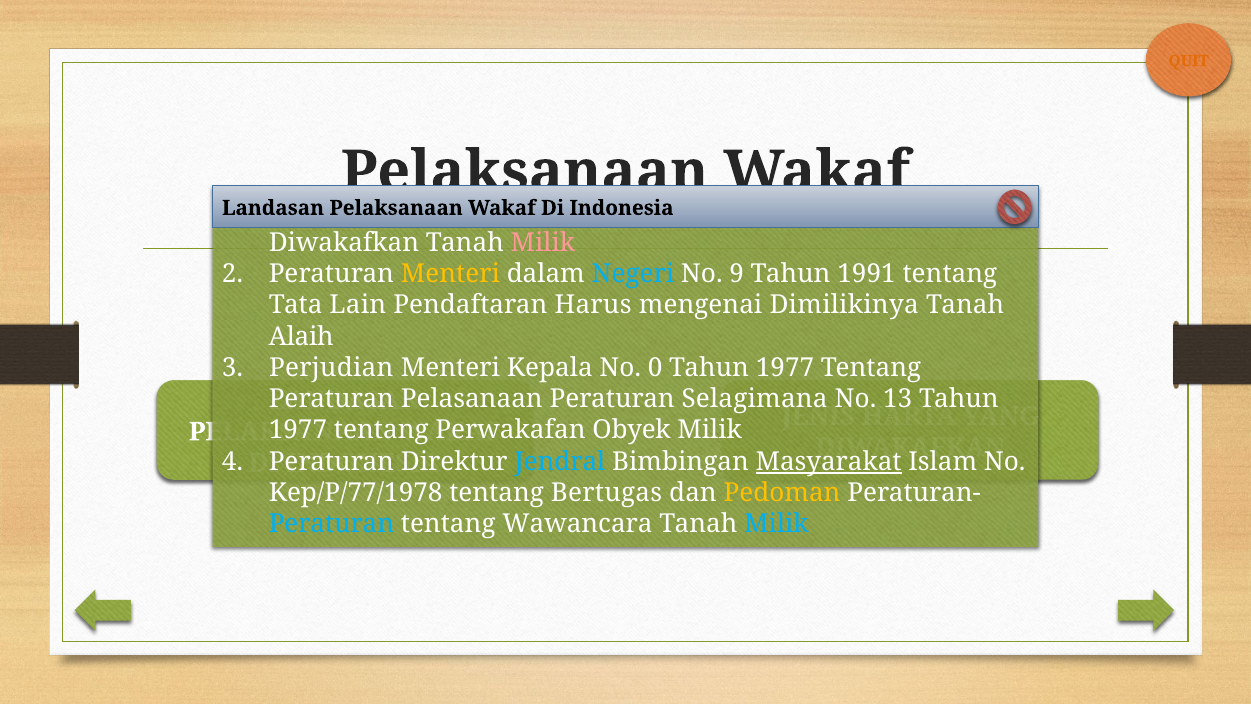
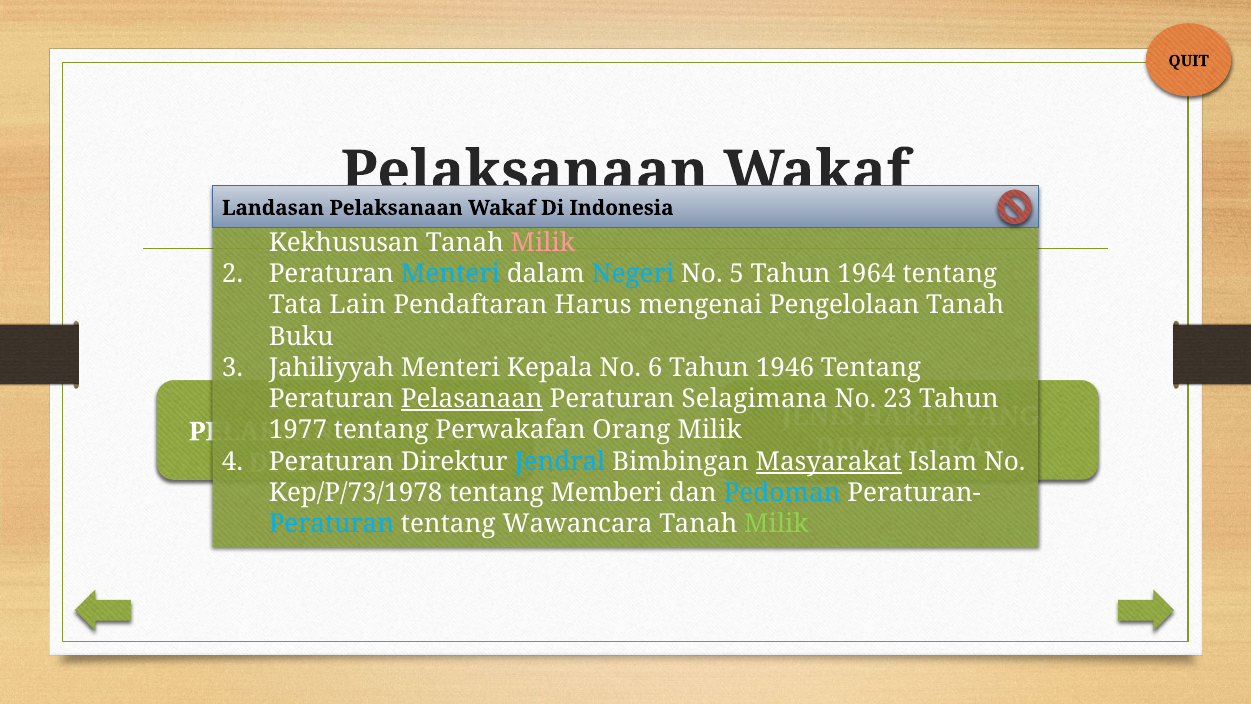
QUIT colour: orange -> black (1189, 61)
Diwakafkan: Diwakafkan -> Kekhususan (344, 242)
Menteri colour: yellow -> light blue (450, 274)
9: 9 -> 5 (737, 274)
1991: 1991 -> 1964 (867, 274)
Dimilikinya: Dimilikinya -> Pengelolaan (844, 305)
Alaih: Alaih -> Buku (301, 336)
Perjudian: Perjudian -> Jahiliyyah (331, 368)
0: 0 -> 6 (655, 368)
1977: 1977 -> 1946 (785, 368)
Pelasanaan underline: none -> present (472, 399)
13: 13 -> 23 (898, 399)
Obyek: Obyek -> Orang (631, 430)
Kep/P/77/1978: Kep/P/77/1978 -> Kep/P/73/1978 (356, 493)
Bertugas: Bertugas -> Memberi (607, 493)
Pedoman colour: yellow -> light blue (782, 493)
Milik colour: light blue -> light green (776, 524)
